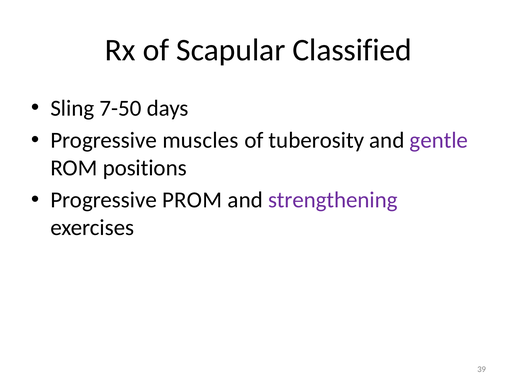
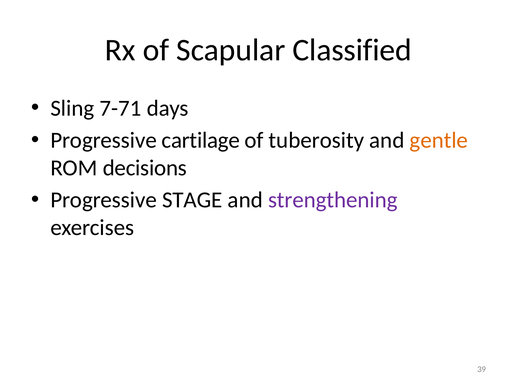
7-50: 7-50 -> 7-71 (121, 108)
muscles: muscles -> cartilage (201, 141)
gentle colour: purple -> orange (439, 141)
positions: positions -> decisions (145, 168)
PROM: PROM -> STAGE (192, 200)
